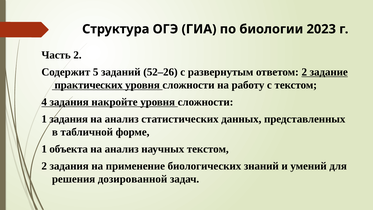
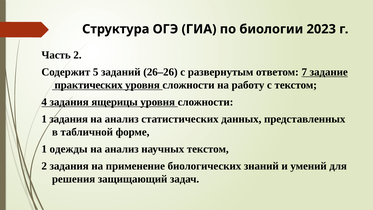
52–26: 52–26 -> 26–26 (160, 72)
ответом 2: 2 -> 7 (304, 72)
накройте: накройте -> ящерицы (115, 102)
объекта: объекта -> одежды (69, 149)
дозированной: дозированной -> защищающий (133, 179)
